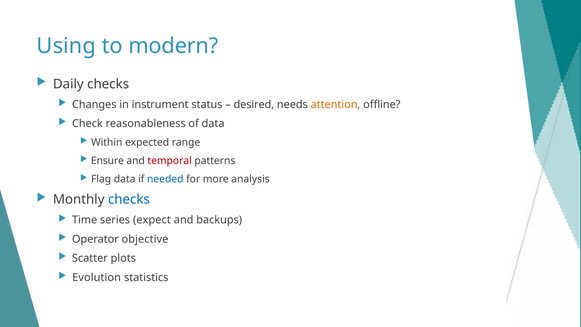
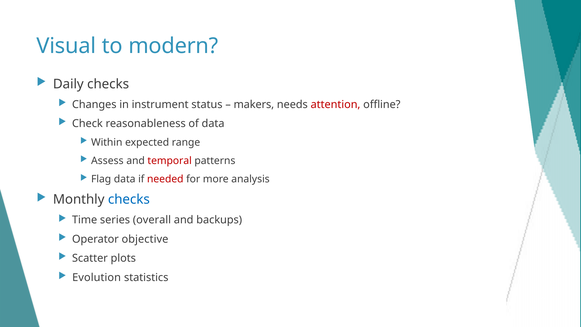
Using: Using -> Visual (66, 46)
desired: desired -> makers (254, 104)
attention colour: orange -> red (336, 104)
Ensure: Ensure -> Assess (107, 161)
needed colour: blue -> red (165, 179)
expect: expect -> overall (152, 220)
